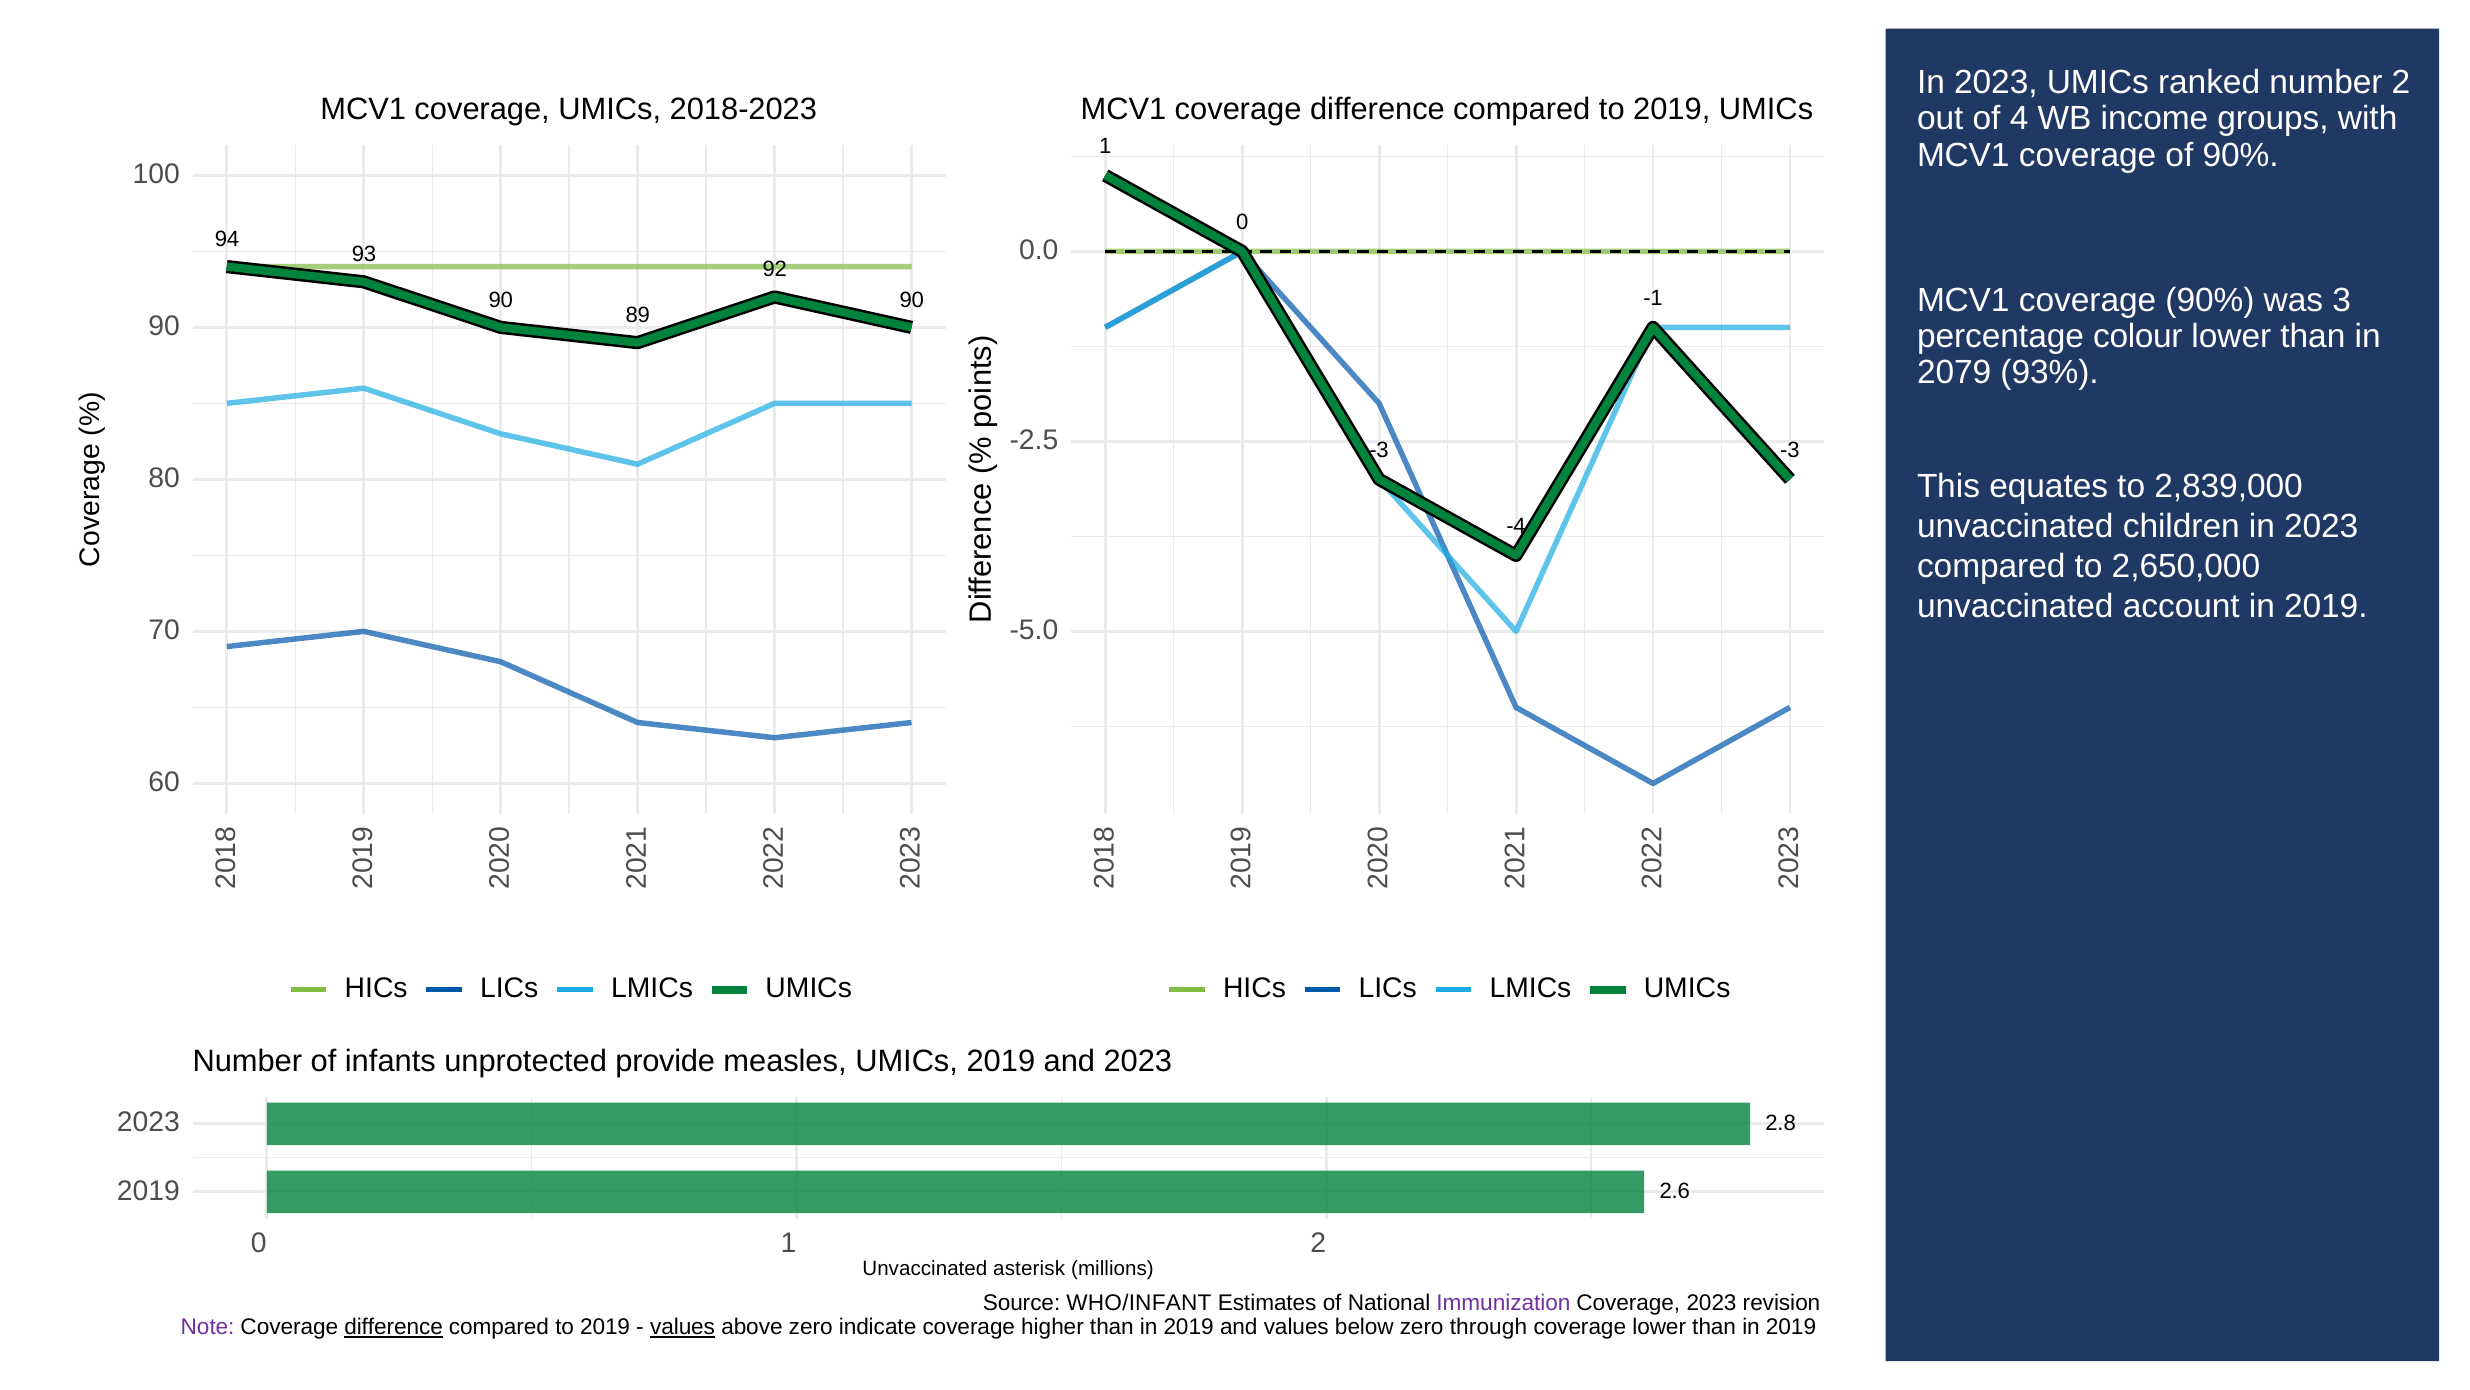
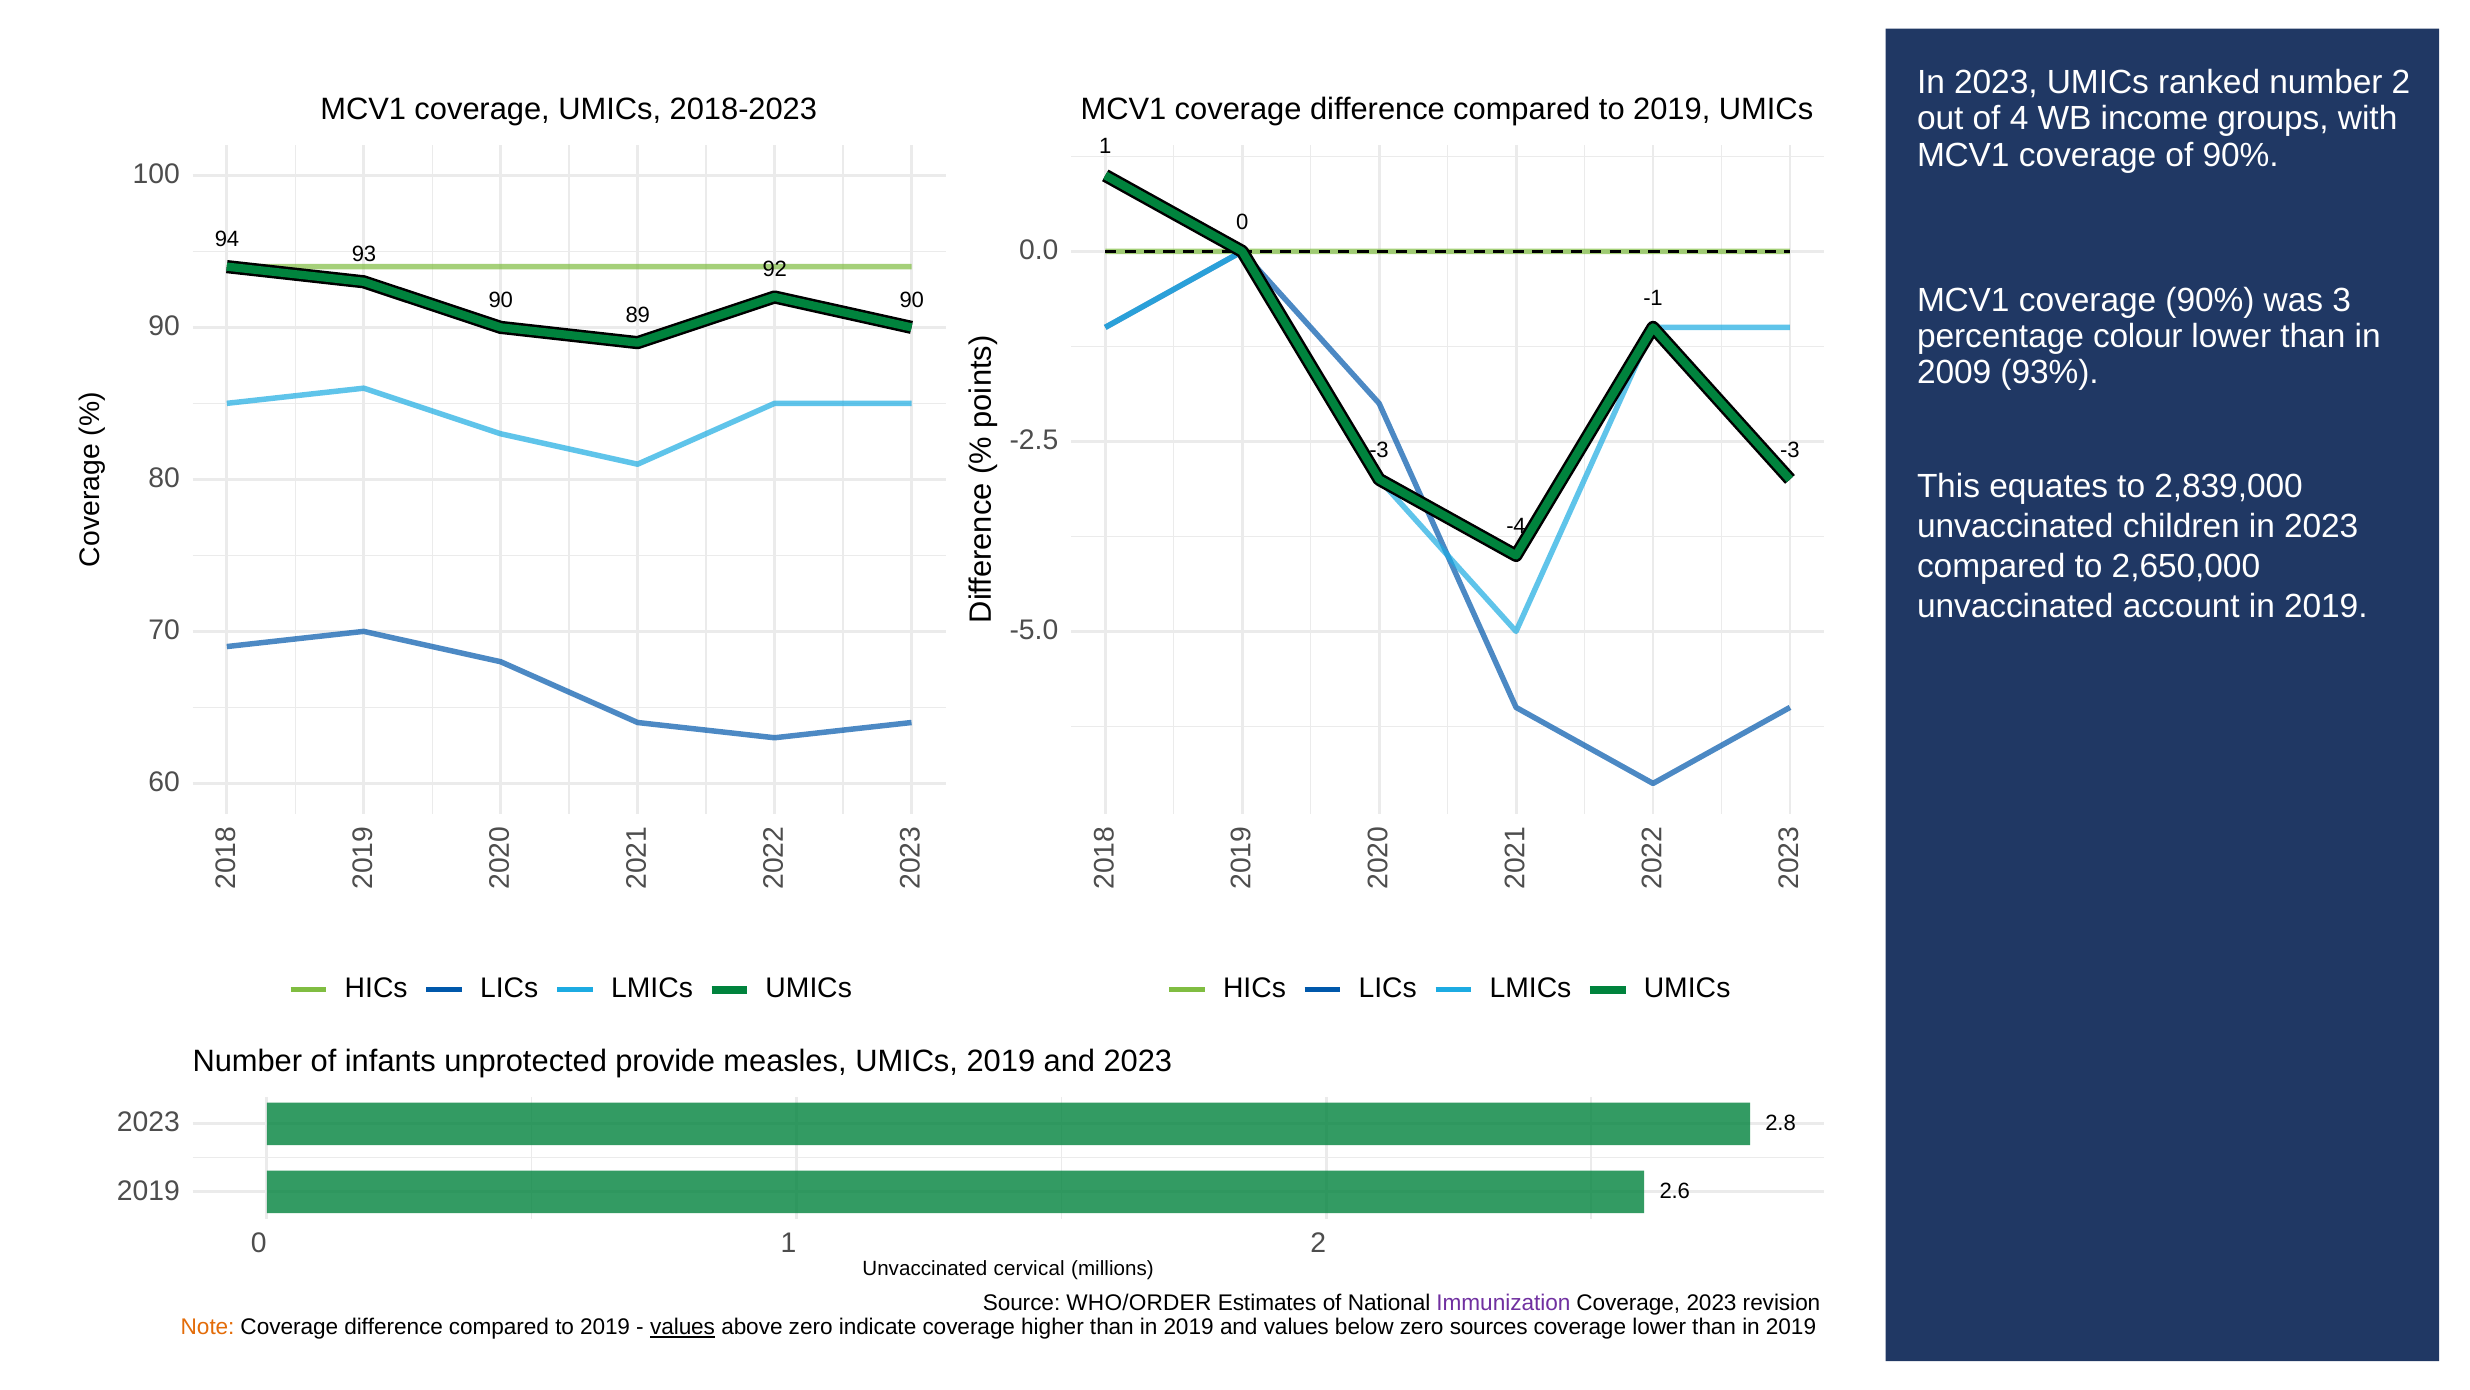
2079: 2079 -> 2009 (1954, 373)
asterisk: asterisk -> cervical (1029, 1269)
WHO/INFANT: WHO/INFANT -> WHO/ORDER (1139, 1302)
Note colour: purple -> orange (208, 1327)
difference underline: present -> none (394, 1327)
through: through -> sources (1489, 1327)
